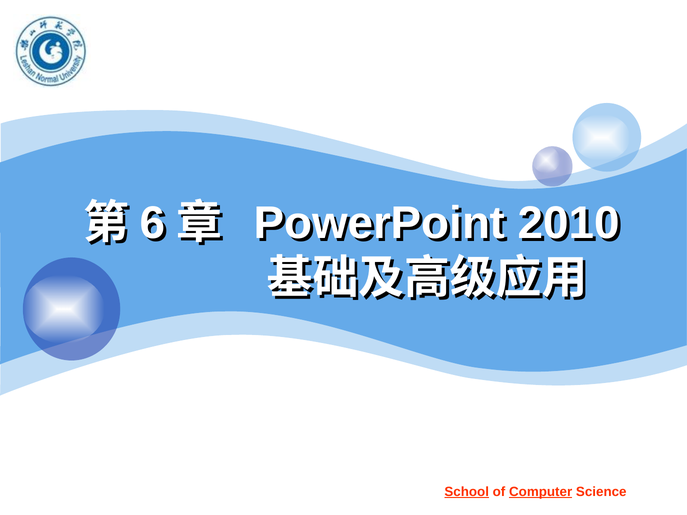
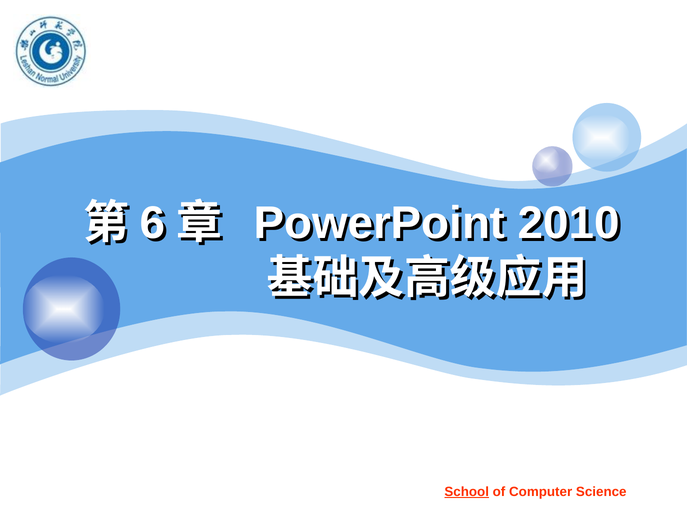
Computer underline: present -> none (541, 492)
